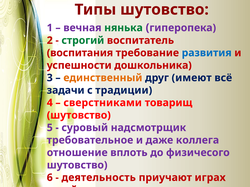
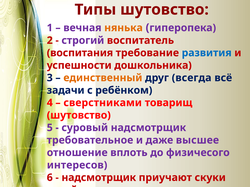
нянька colour: green -> orange (124, 28)
строгий colour: green -> purple (83, 41)
имеют: имеют -> всегда (192, 78)
традиции: традиции -> ребёнком (124, 91)
коллега: коллега -> высшее (197, 141)
шутовство: шутовство -> интересов (77, 166)
деятельность: деятельность -> надсмотрщик (99, 178)
играх: играх -> скуки (210, 178)
